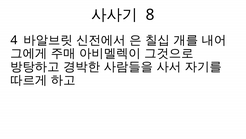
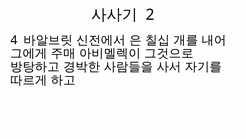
8: 8 -> 2 (150, 15)
